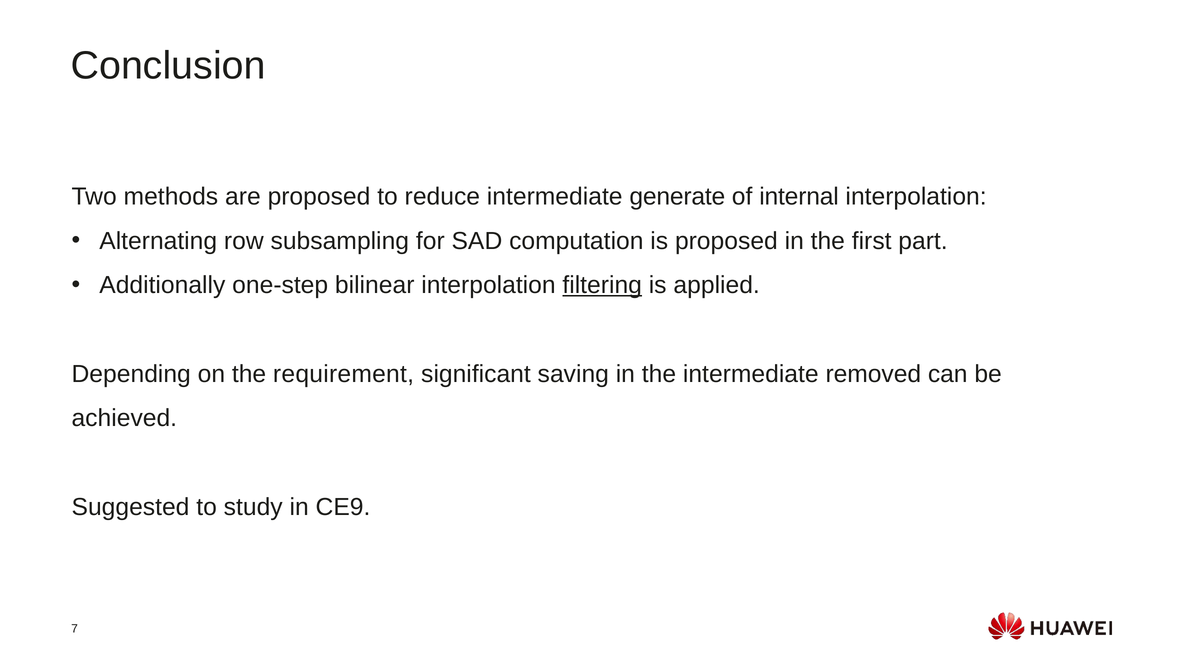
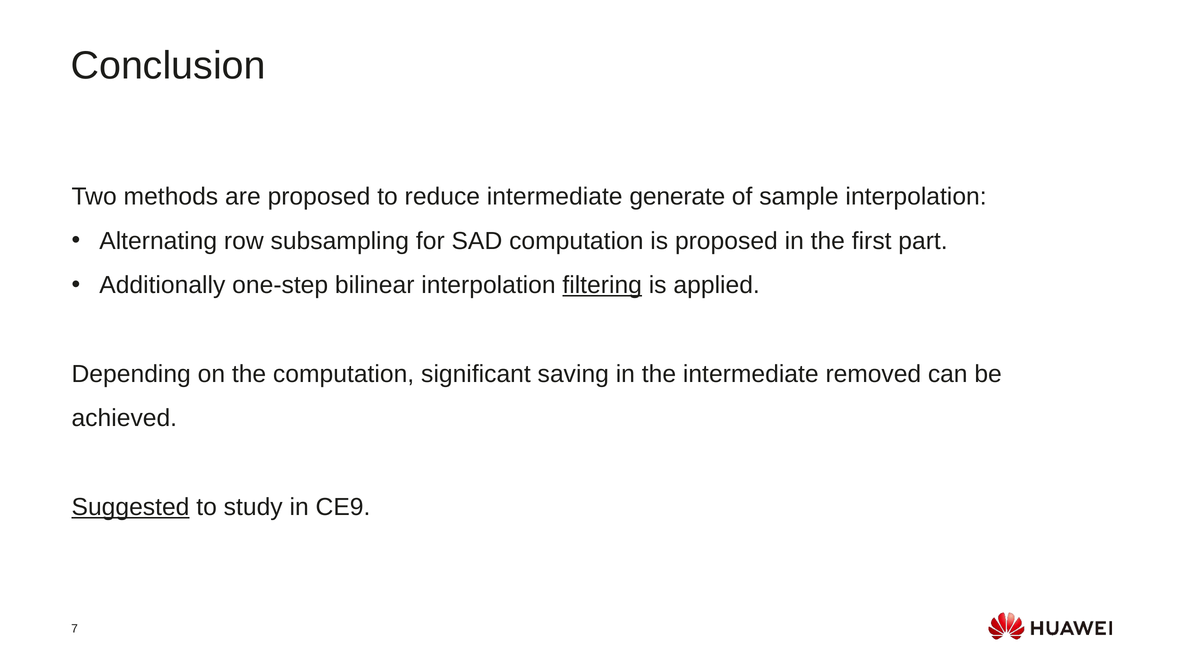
internal: internal -> sample (799, 197)
the requirement: requirement -> computation (344, 374)
Suggested underline: none -> present (131, 507)
